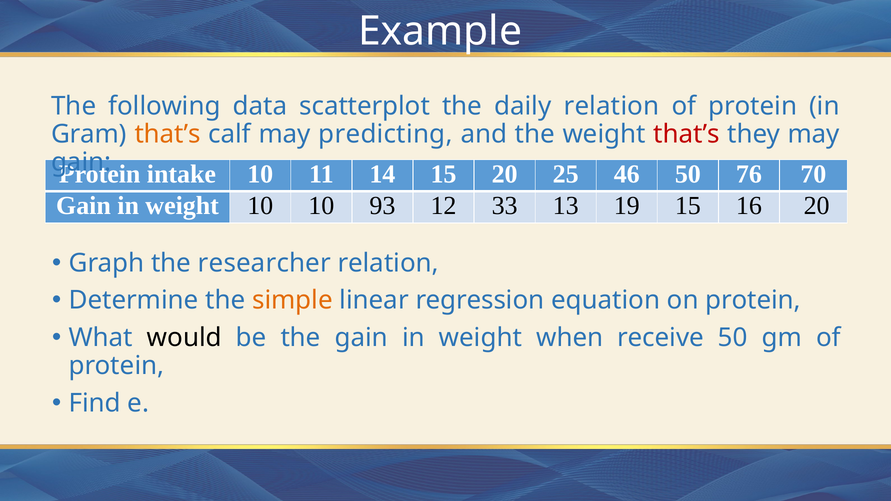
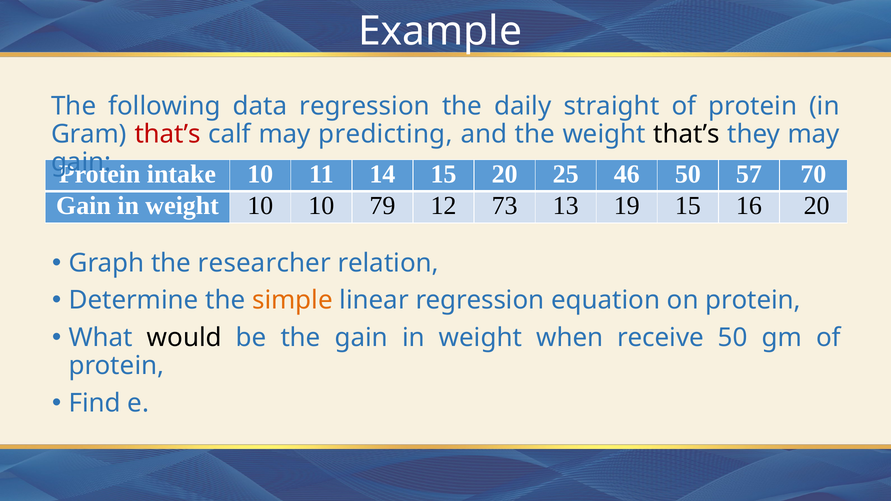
data scatterplot: scatterplot -> regression (365, 106)
daily relation: relation -> straight (612, 106)
that’s colour: orange -> red (168, 134)
that’s colour: red -> black (686, 134)
76: 76 -> 57 (749, 174)
93: 93 -> 79 (382, 206)
33: 33 -> 73 (505, 206)
